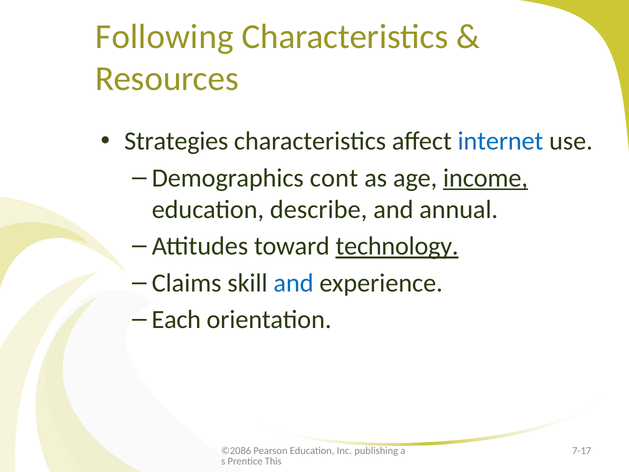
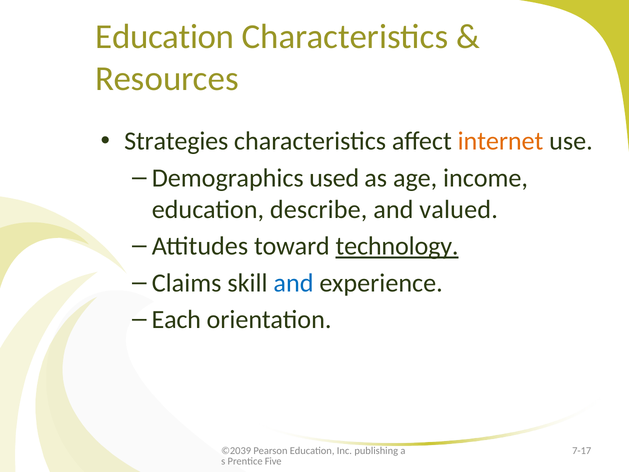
Following: Following -> Education (165, 37)
internet colour: blue -> orange (500, 141)
cont: cont -> used (334, 178)
income underline: present -> none (486, 178)
annual: annual -> valued (459, 209)
©2086: ©2086 -> ©2039 (236, 450)
This: This -> Five (273, 461)
